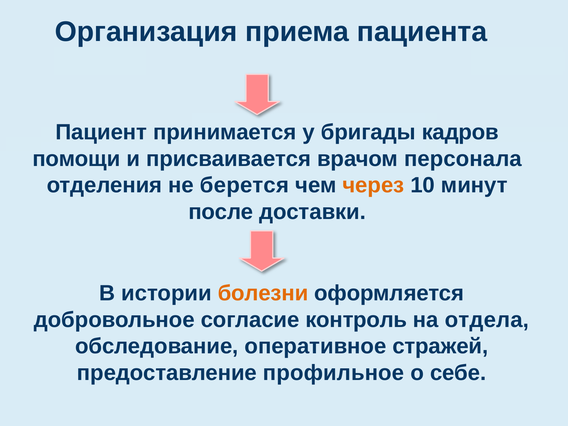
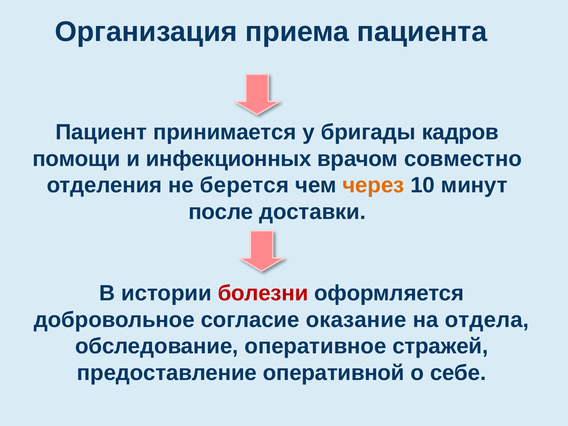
присваивается: присваивается -> инфекционных (229, 159)
персонала: персонала -> совместно (463, 159)
болезни colour: orange -> red (263, 293)
контроль: контроль -> оказание (356, 320)
профильное: профильное -> оперативной (334, 373)
